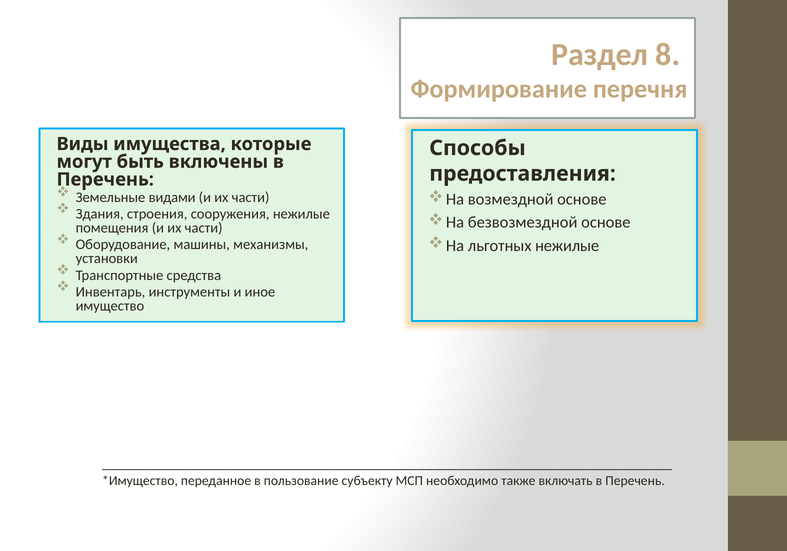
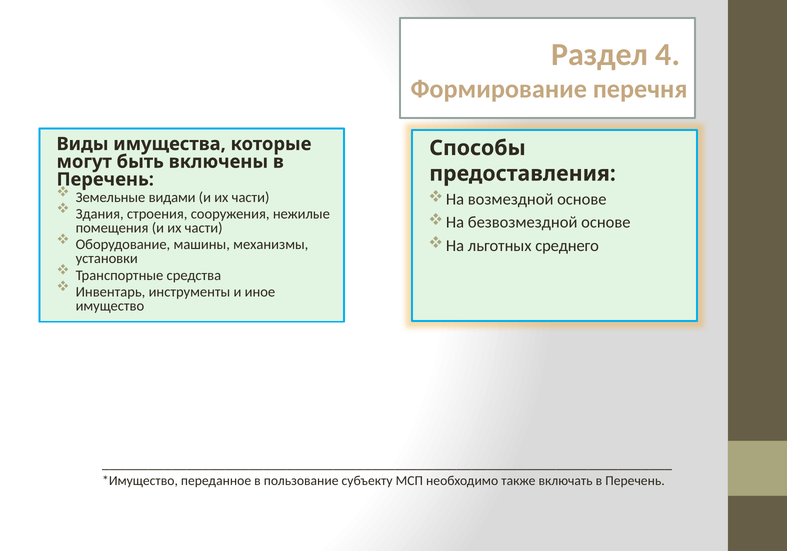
8: 8 -> 4 (668, 54)
льготных нежилые: нежилые -> среднего (567, 245)
